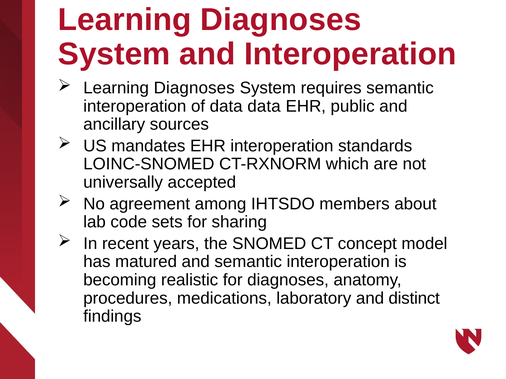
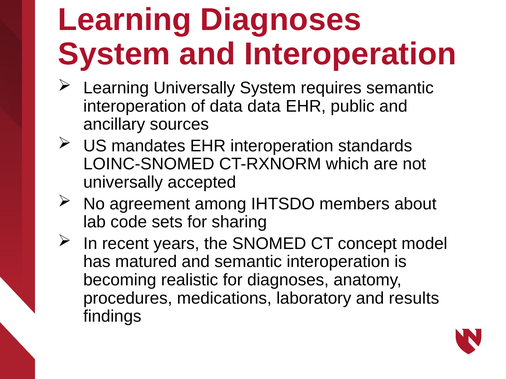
Diagnoses: Diagnoses -> Universally (194, 88)
distinct: distinct -> results (414, 299)
